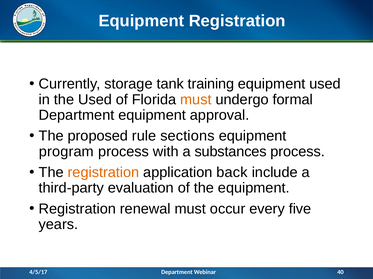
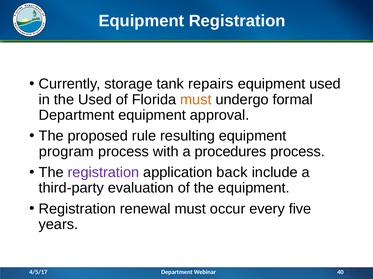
training: training -> repairs (211, 84)
sections: sections -> resulting (188, 136)
substances: substances -> procedures (231, 152)
registration colour: orange -> purple (103, 173)
